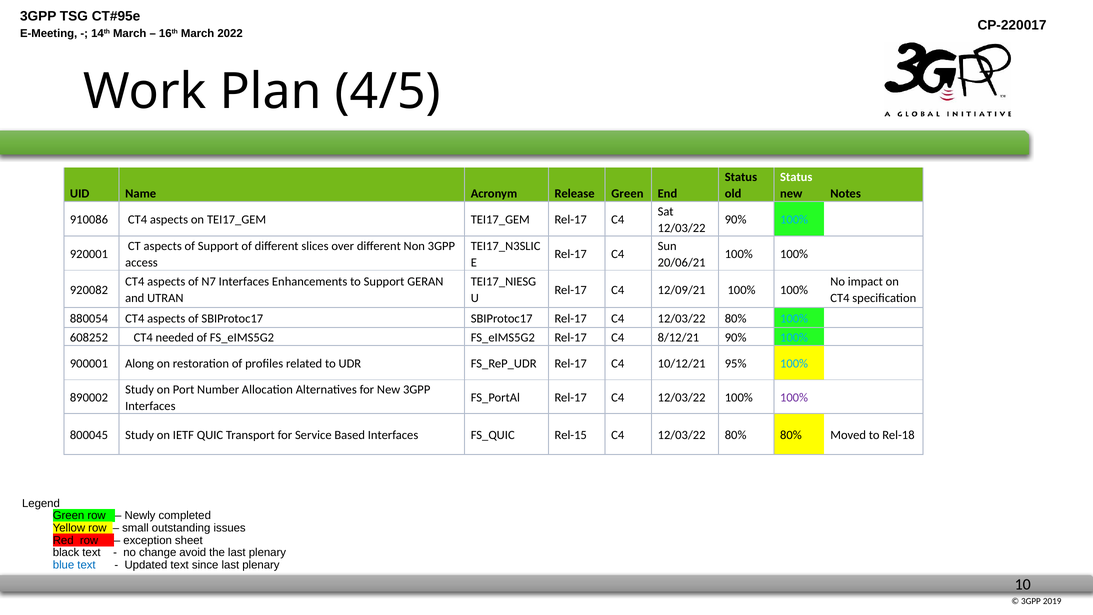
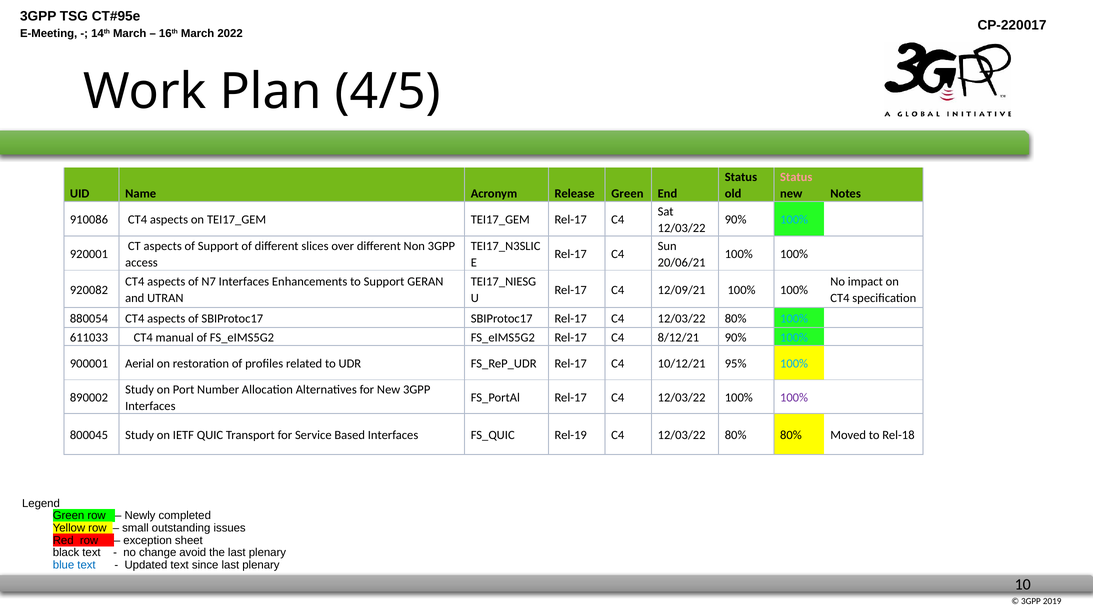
Status colour: white -> pink (796, 177)
608252: 608252 -> 611033 (89, 337)
needed: needed -> manual (175, 337)
Along: Along -> Aerial (140, 364)
Rel-15: Rel-15 -> Rel-19 (571, 435)
